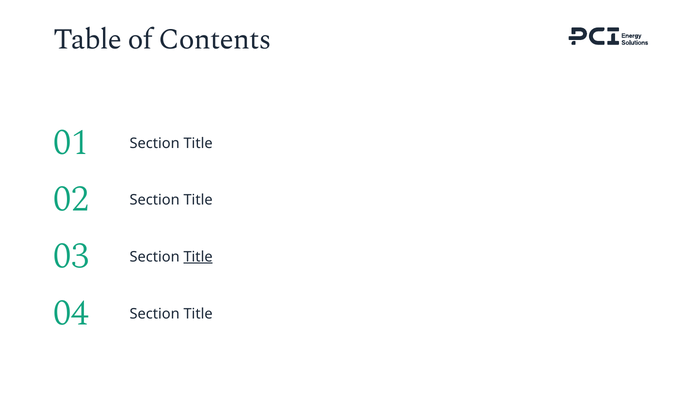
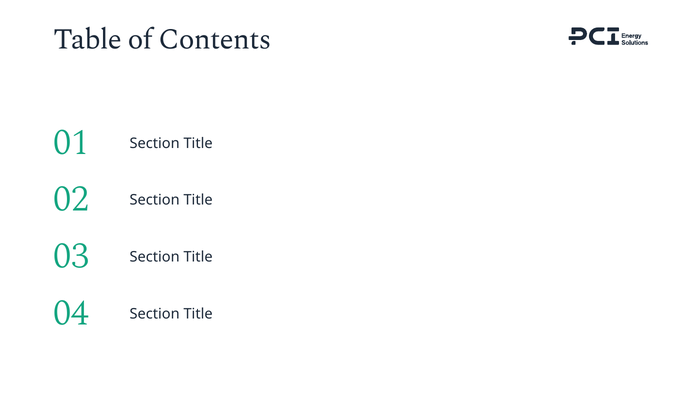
Title underline: present -> none (198, 257)
